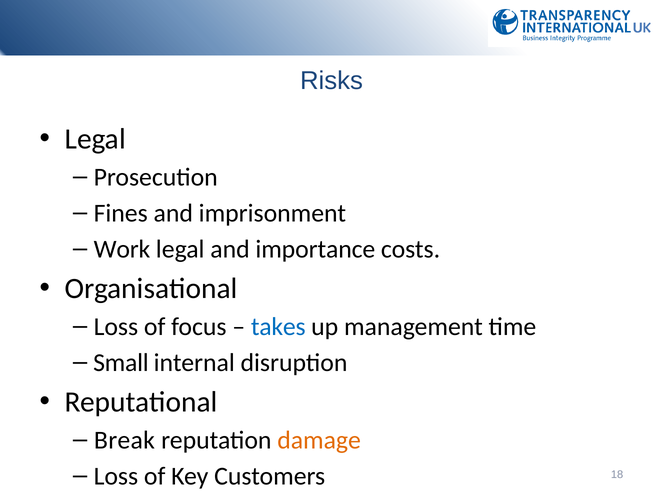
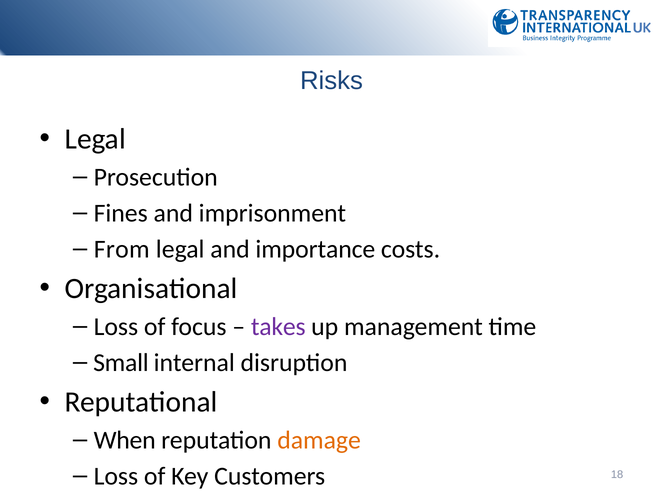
Work: Work -> From (122, 249)
takes colour: blue -> purple (278, 327)
Break: Break -> When (125, 440)
